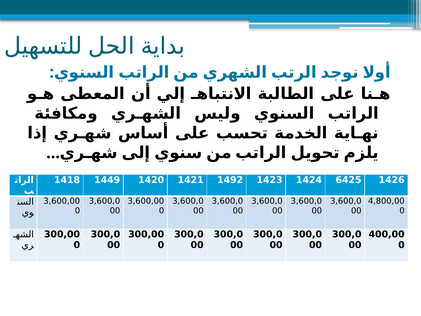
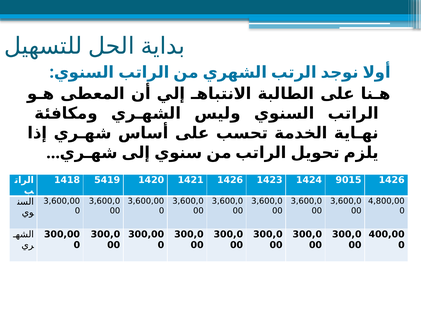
1449: 1449 -> 5419 (107, 180)
1421 1492: 1492 -> 1426 (230, 180)
6425: 6425 -> 9015 (349, 180)
